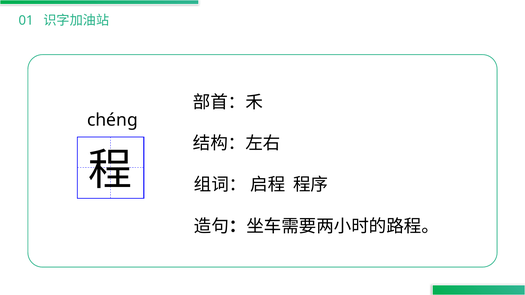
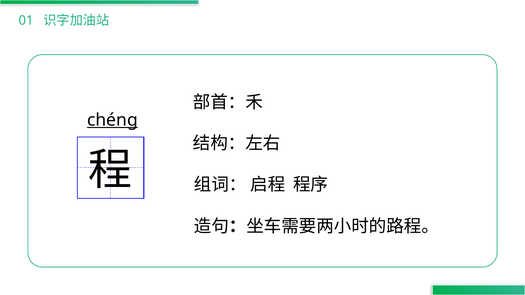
chénɡ underline: none -> present (112, 120)
